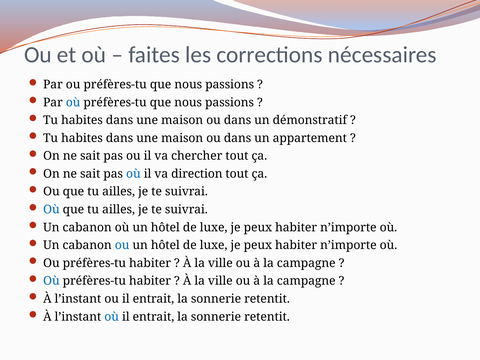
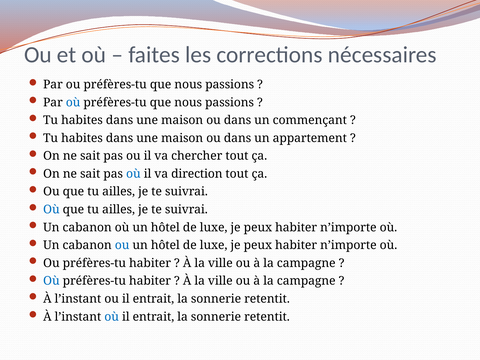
démonstratif: démonstratif -> commençant (310, 120)
